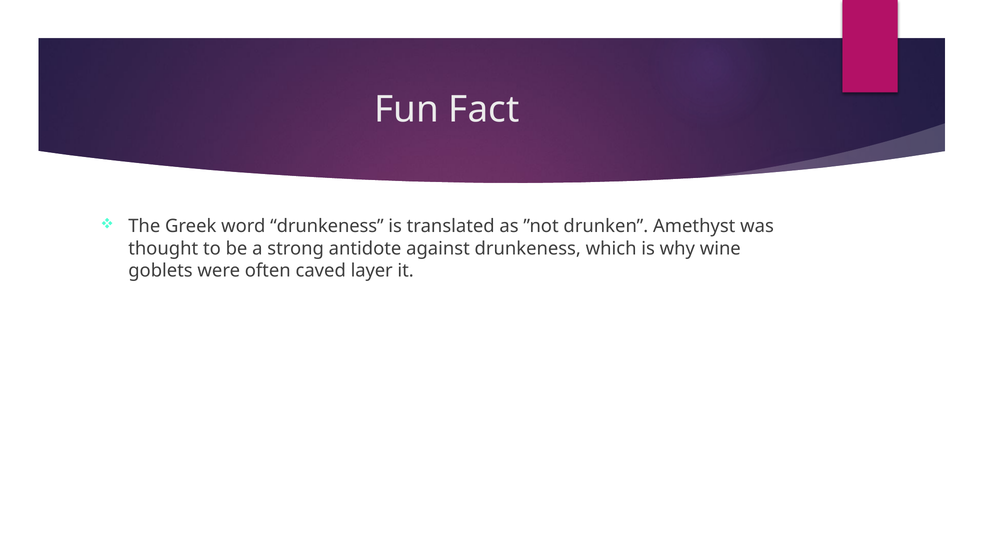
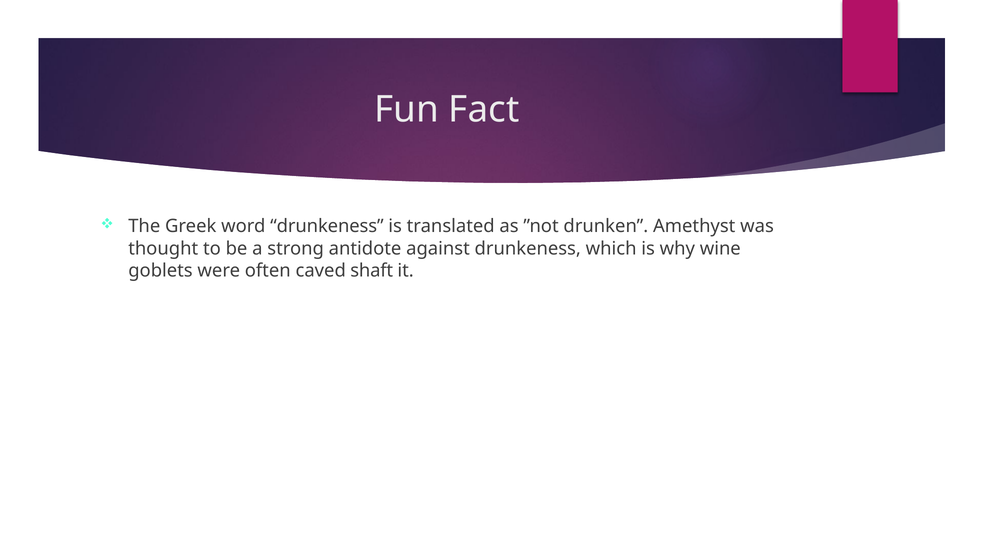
layer: layer -> shaft (372, 270)
